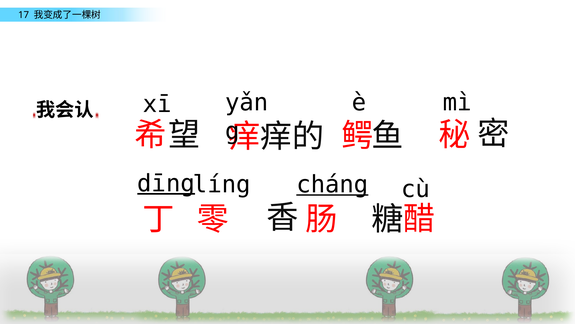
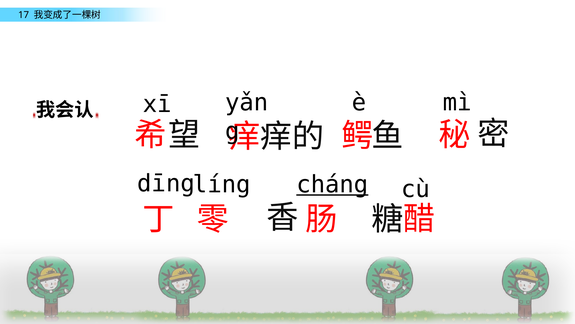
dīng underline: present -> none (166, 183)
